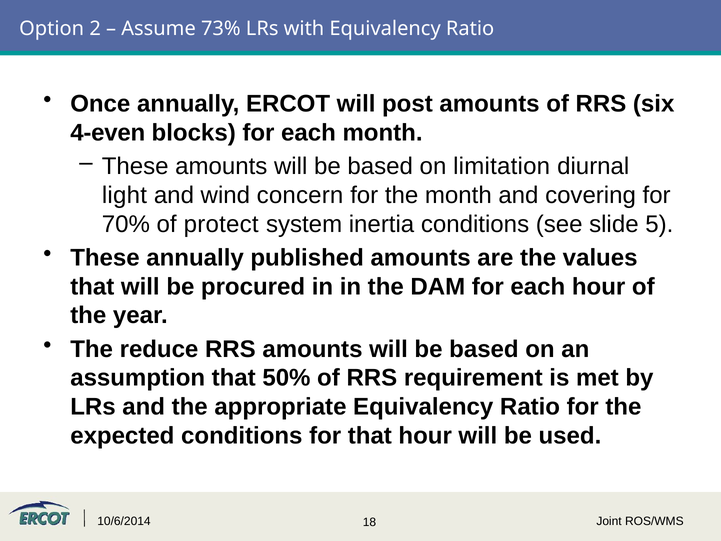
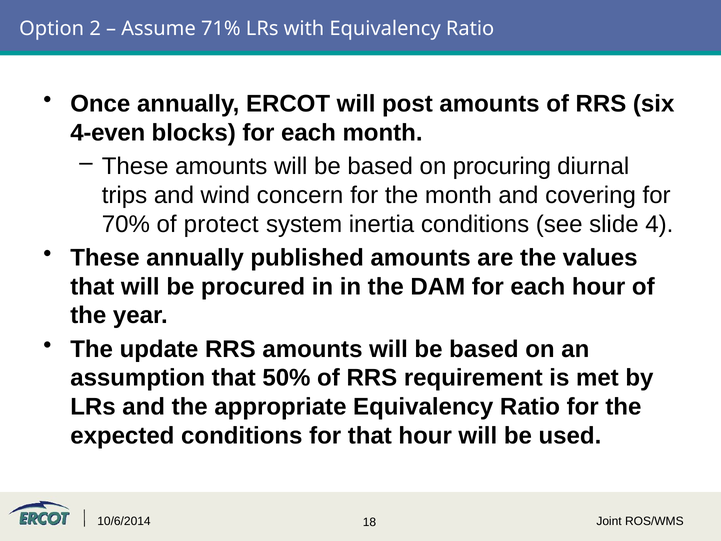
73%: 73% -> 71% (221, 28)
limitation: limitation -> procuring (502, 166)
light: light -> trips (125, 195)
5: 5 -> 4 (659, 224)
reduce: reduce -> update (159, 349)
